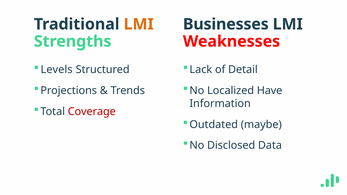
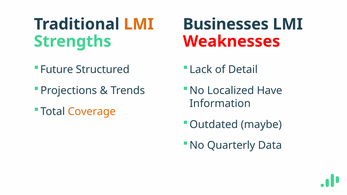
Levels: Levels -> Future (57, 70)
Coverage colour: red -> orange (92, 112)
Disclosed: Disclosed -> Quarterly (231, 146)
